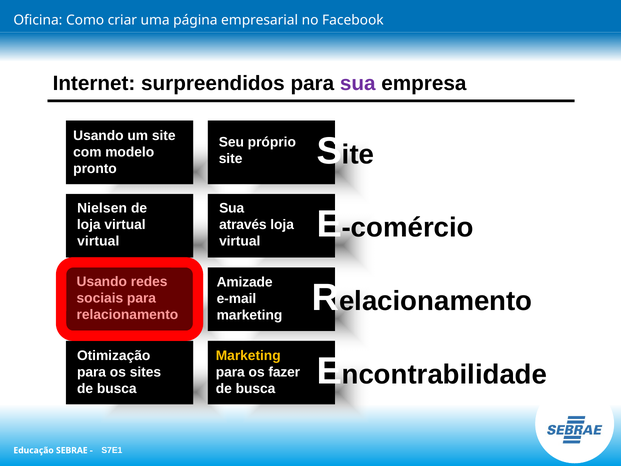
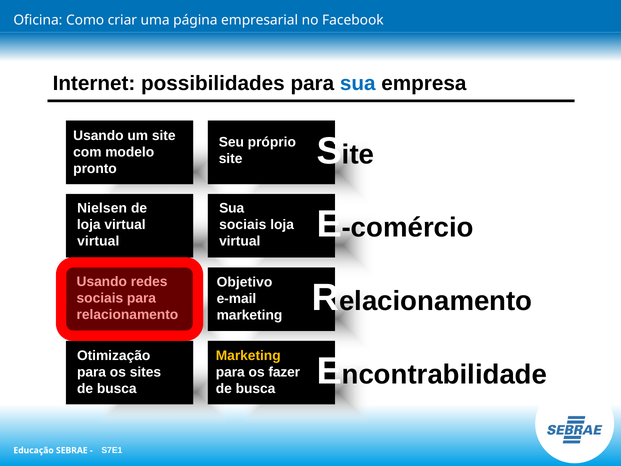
surpreendidos: surpreendidos -> possibilidades (213, 84)
sua colour: purple -> blue (358, 84)
através: através -> sociais (243, 225)
Amizade: Amizade -> Objetivo (244, 282)
